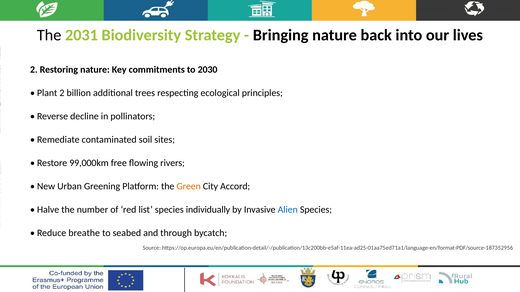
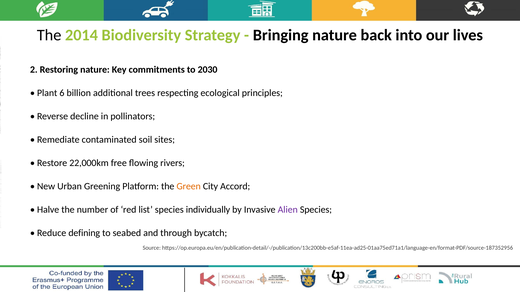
2031: 2031 -> 2014 (81, 35)
Plant 2: 2 -> 6 (62, 93)
99,000km: 99,000km -> 22,000km (89, 163)
Alien colour: blue -> purple (288, 210)
breathe: breathe -> defining (84, 233)
